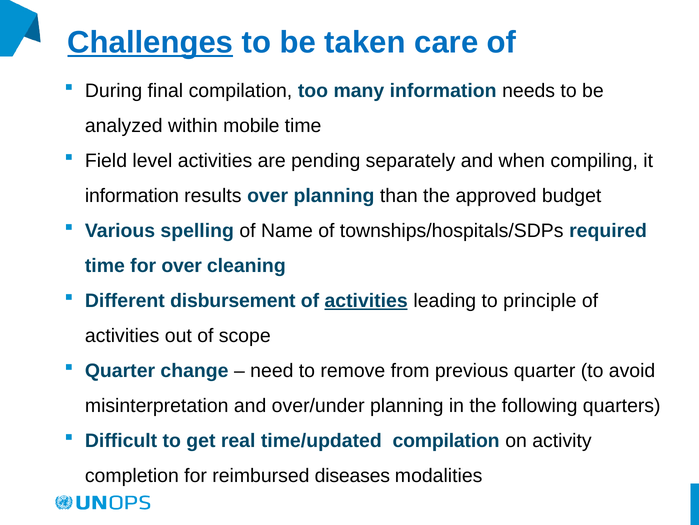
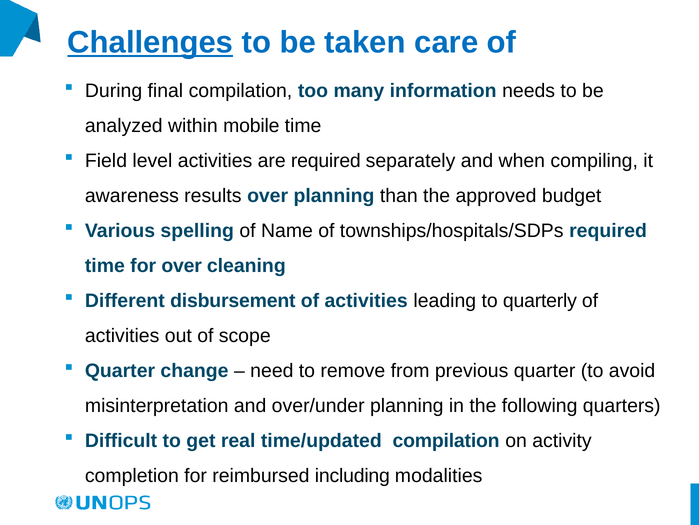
are pending: pending -> required (326, 161)
information: information -> awareness (132, 196)
activities underline: present -> none (366, 300)
principle: principle -> quarterly (540, 300)
diseases: diseases -> including (352, 475)
